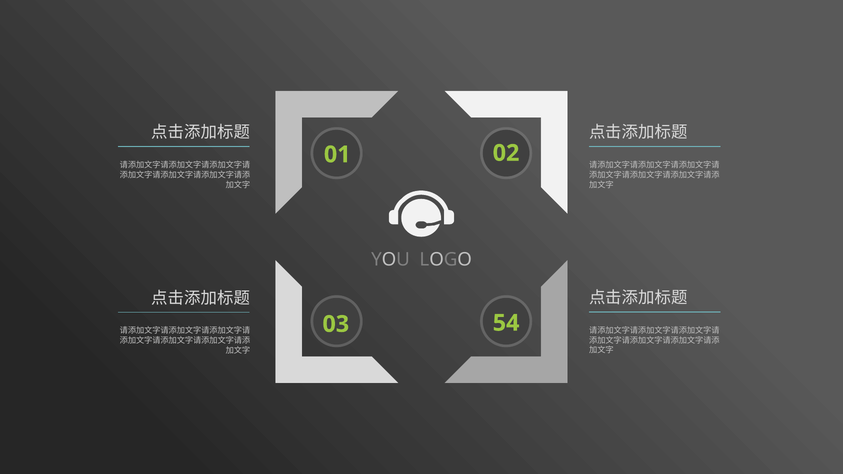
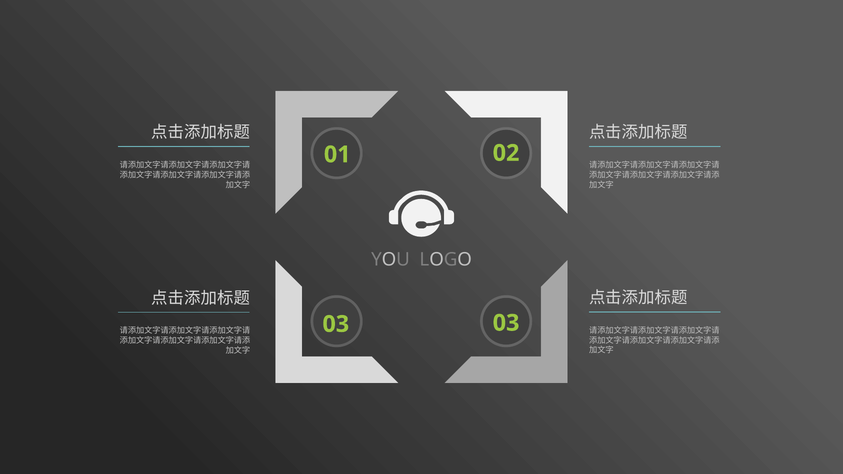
03 54: 54 -> 03 (506, 323)
